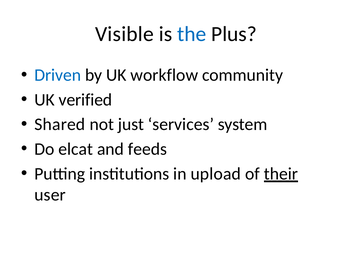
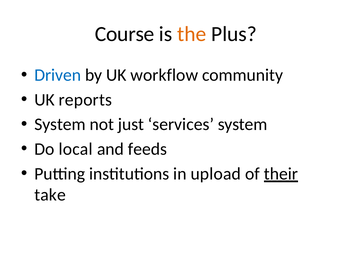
Visible: Visible -> Course (125, 34)
the colour: blue -> orange (192, 34)
verified: verified -> reports (85, 100)
Shared: Shared -> System (60, 124)
elcat: elcat -> local (76, 149)
user: user -> take (50, 195)
